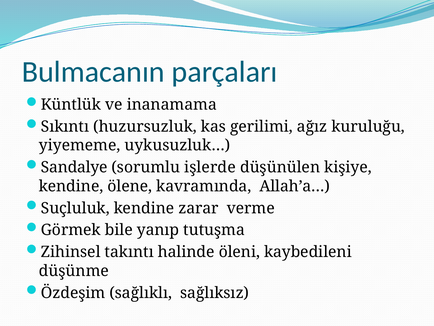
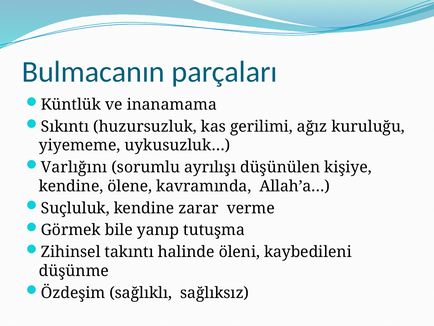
Sandalye: Sandalye -> Varlığını (74, 167)
işlerde: işlerde -> ayrılışı (210, 167)
